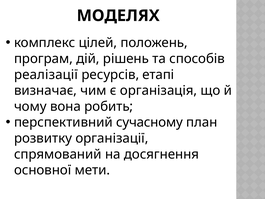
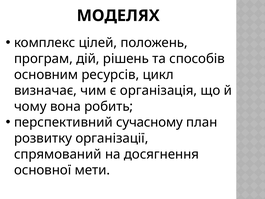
реалізації: реалізації -> основним (46, 75)
етапі: етапі -> цикл (158, 75)
